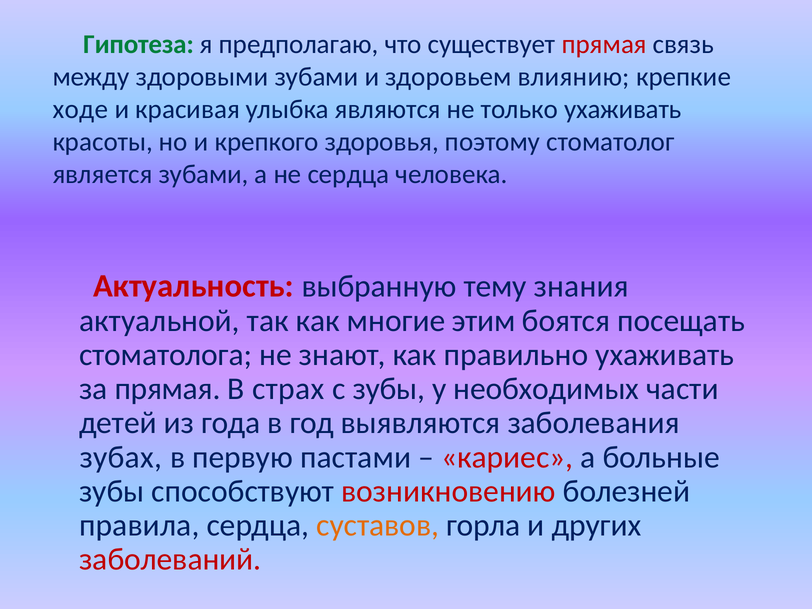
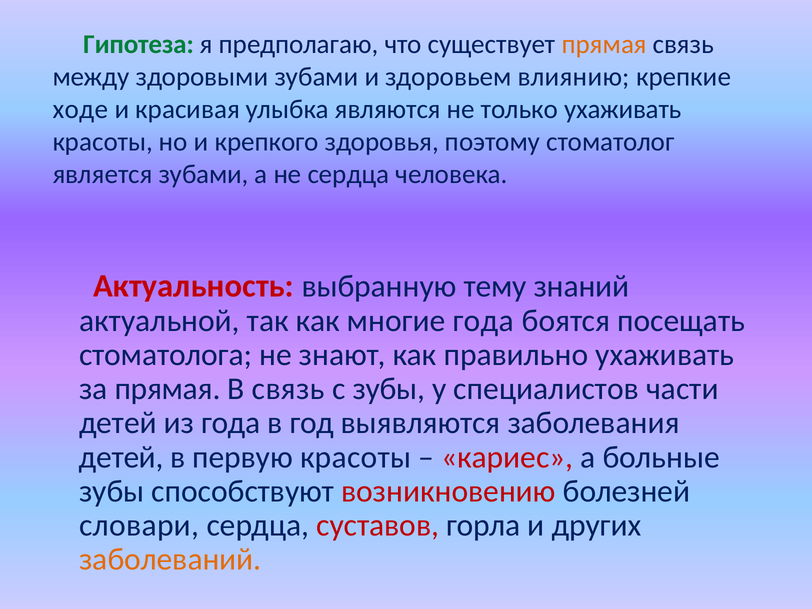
прямая colour: red -> orange (604, 44)
знания: знания -> знаний (581, 286)
многие этим: этим -> года (483, 321)
В страх: страх -> связь (288, 389)
необходимых: необходимых -> специалистов (546, 389)
зубах: зубах -> детей (121, 457)
первую пастами: пастами -> красоты (356, 457)
правила: правила -> словари (139, 525)
суставов colour: orange -> red (378, 525)
заболеваний colour: red -> orange (170, 559)
